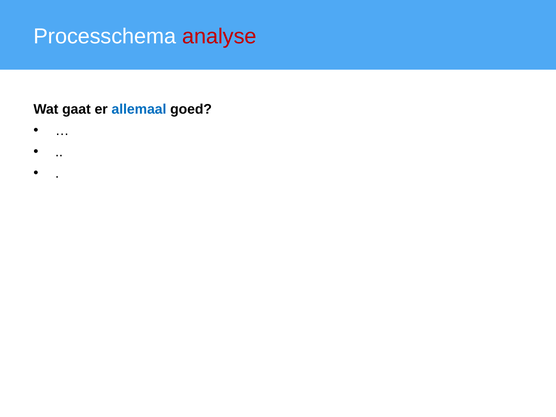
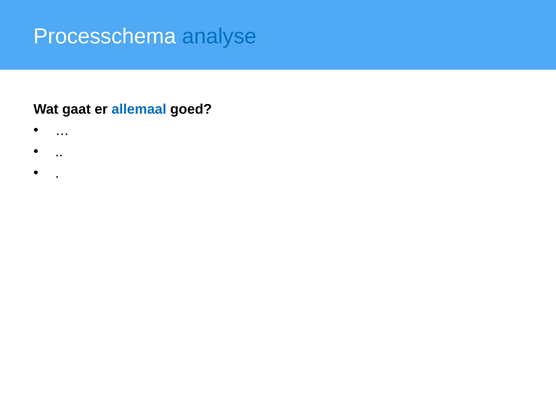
analyse colour: red -> blue (219, 36)
